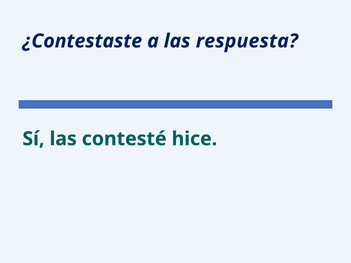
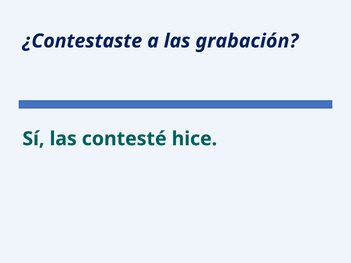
respuesta: respuesta -> grabación (247, 41)
